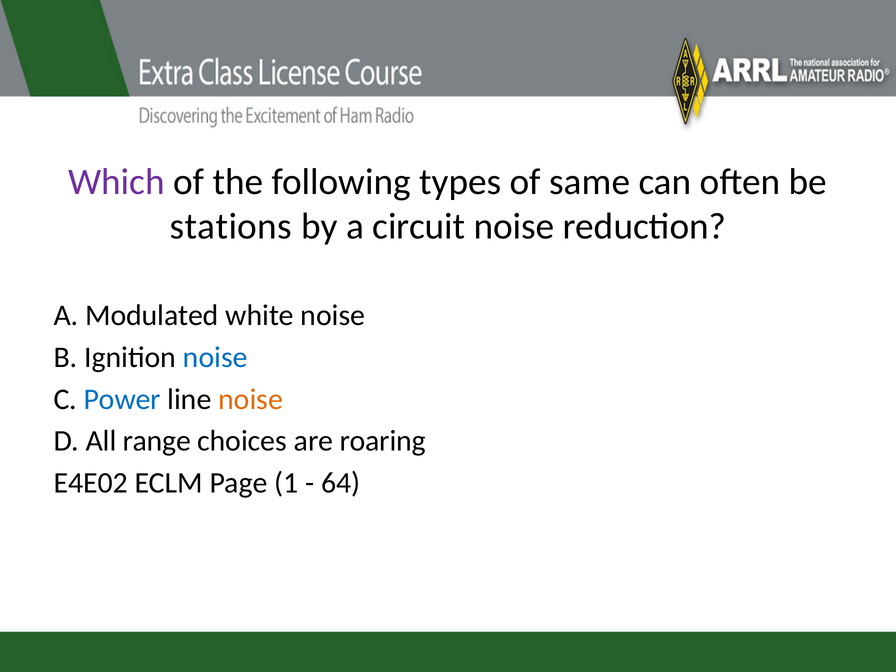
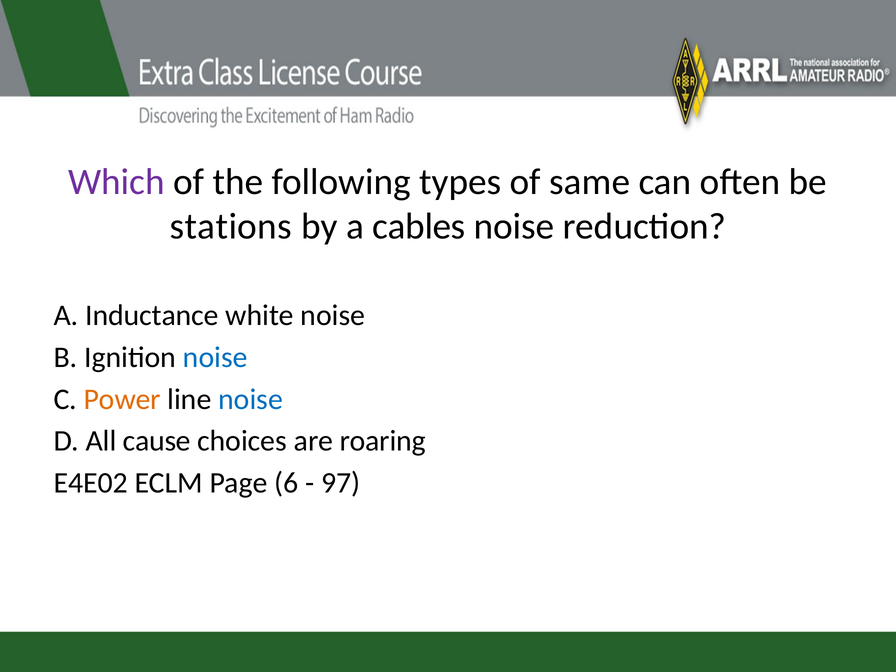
circuit: circuit -> cables (419, 227)
Modulated: Modulated -> Inductance (152, 316)
Power colour: blue -> orange (122, 399)
noise colour: orange -> blue (251, 399)
range: range -> cause (157, 441)
1: 1 -> 6 (286, 483)
64: 64 -> 97 (341, 483)
